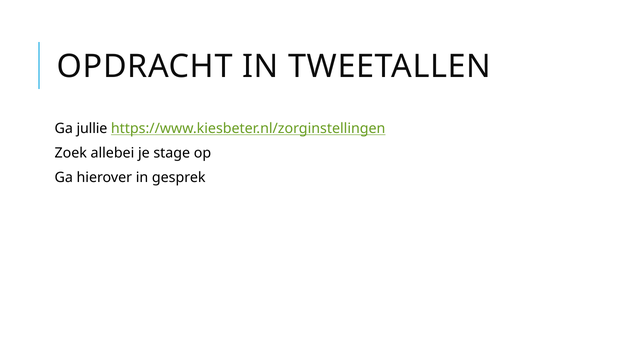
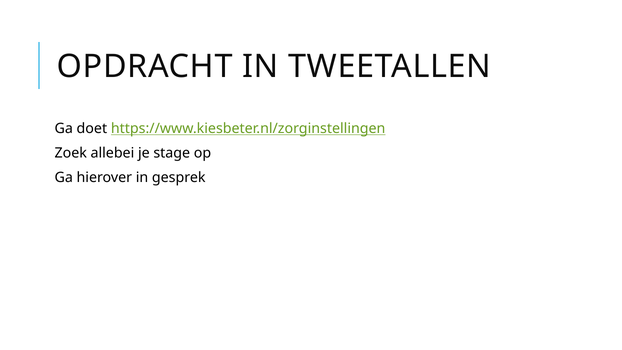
jullie: jullie -> doet (92, 128)
